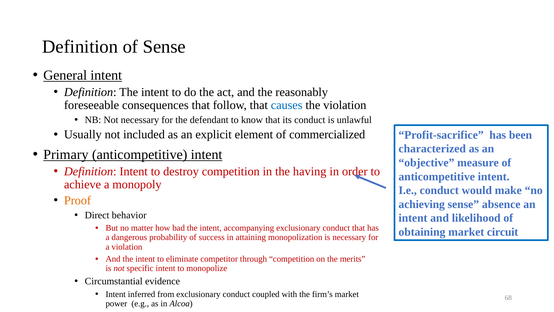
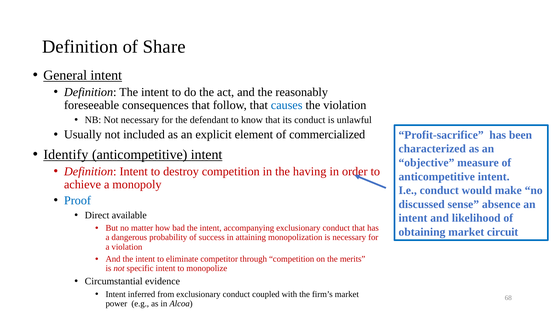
of Sense: Sense -> Share (164, 47)
Primary: Primary -> Identify (66, 154)
Proof colour: orange -> blue (78, 200)
achieving: achieving -> discussed (422, 204)
behavior: behavior -> available (129, 215)
